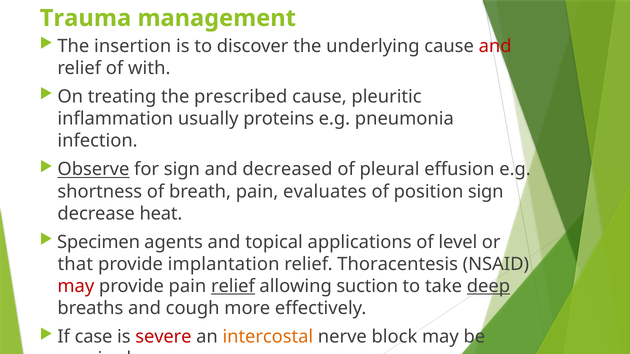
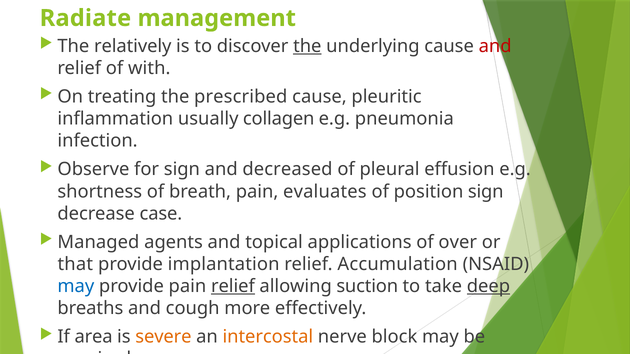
Trauma: Trauma -> Radiate (85, 18)
insertion: insertion -> relatively (133, 46)
the underline: none -> present (307, 46)
proteins: proteins -> collagen (279, 119)
Observe underline: present -> none (93, 170)
heat: heat -> case (161, 214)
Specimen: Specimen -> Managed (98, 242)
level: level -> over (458, 242)
Thoracentesis: Thoracentesis -> Accumulation (398, 264)
may colour: red -> blue (76, 286)
case: case -> area (94, 337)
severe colour: red -> orange (163, 337)
